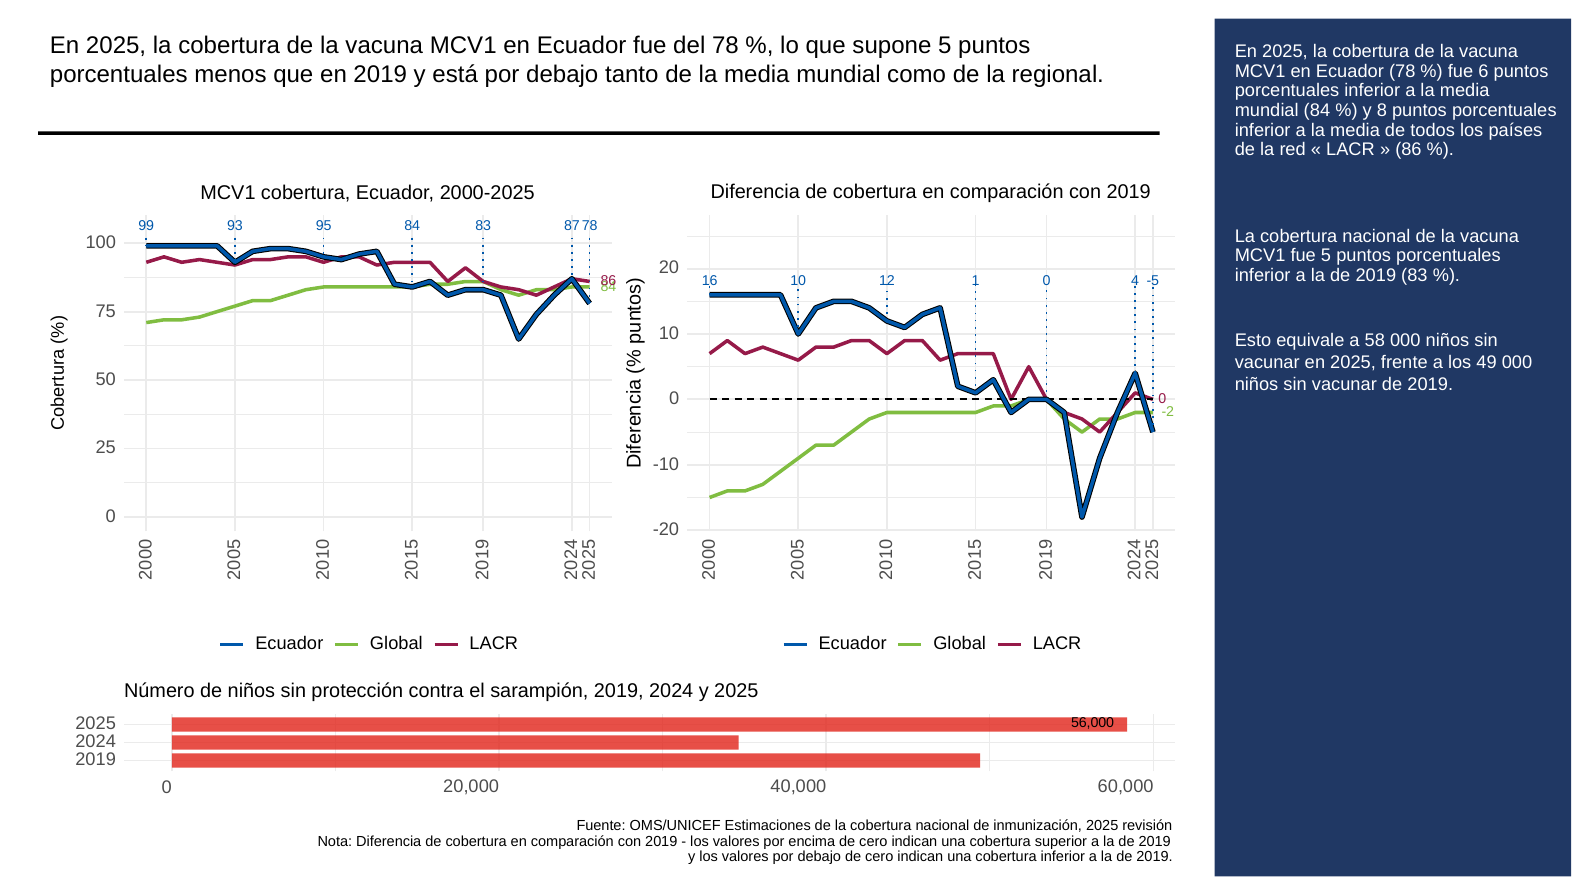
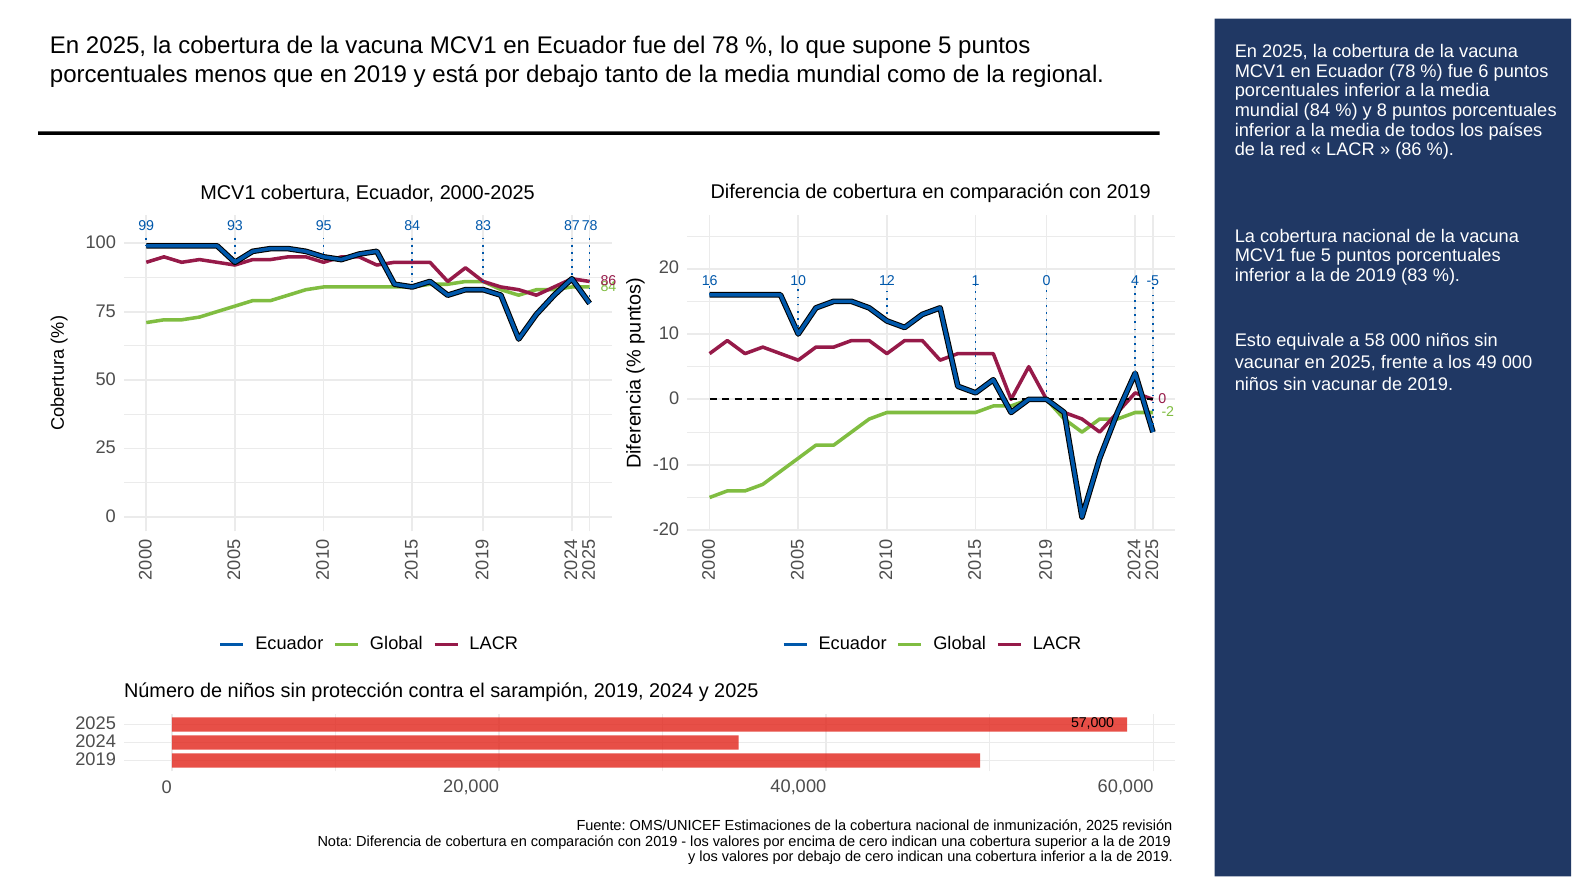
56,000: 56,000 -> 57,000 (1093, 723)
